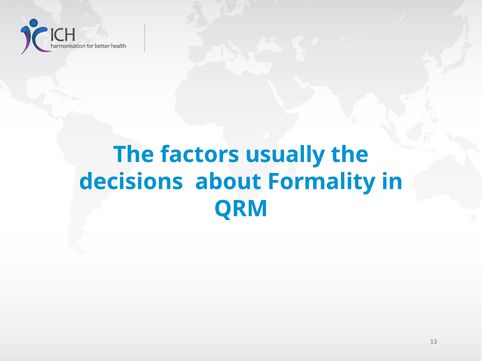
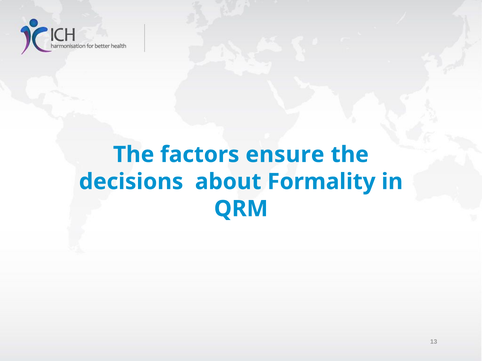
usually: usually -> ensure (285, 155)
